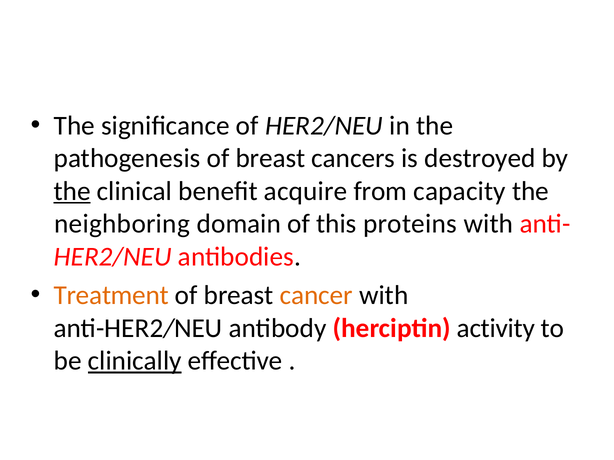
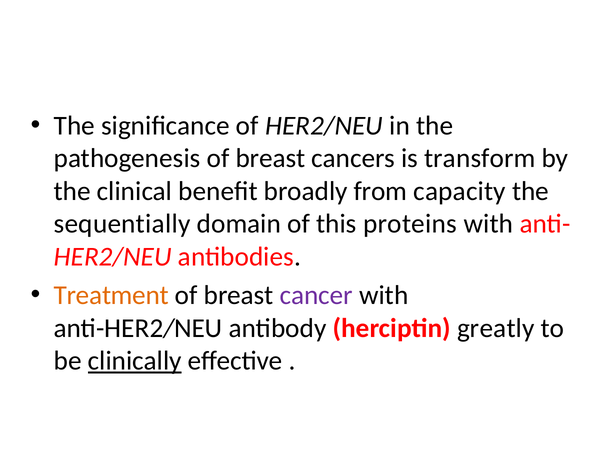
destroyed: destroyed -> transform (480, 159)
the underline: present -> none (72, 191)
acquire: acquire -> broadly (306, 191)
neighboring: neighboring -> sequentially (122, 224)
cancer colour: orange -> purple (316, 296)
activity: activity -> greatly (496, 328)
